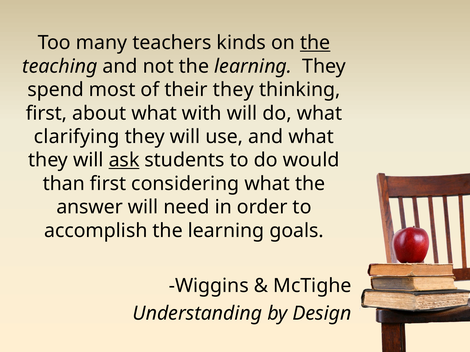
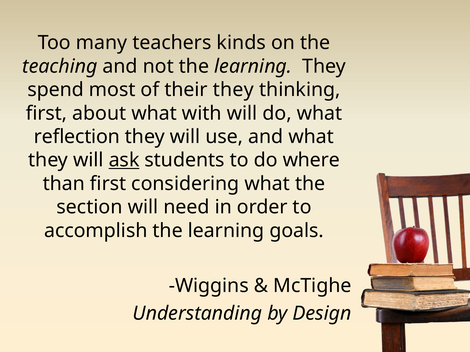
the underline: present -> none (315, 43)
clarifying: clarifying -> reflection (77, 137)
would: would -> where (311, 160)
answer: answer -> section (89, 207)
